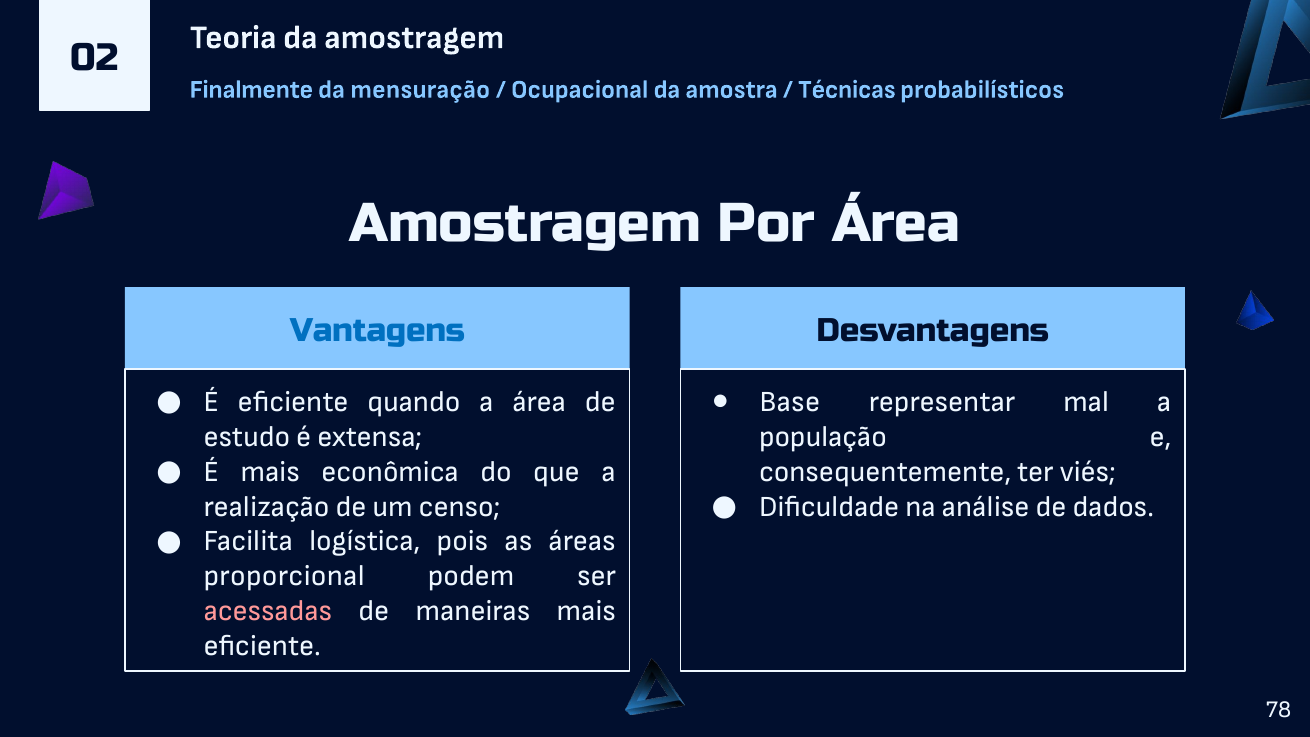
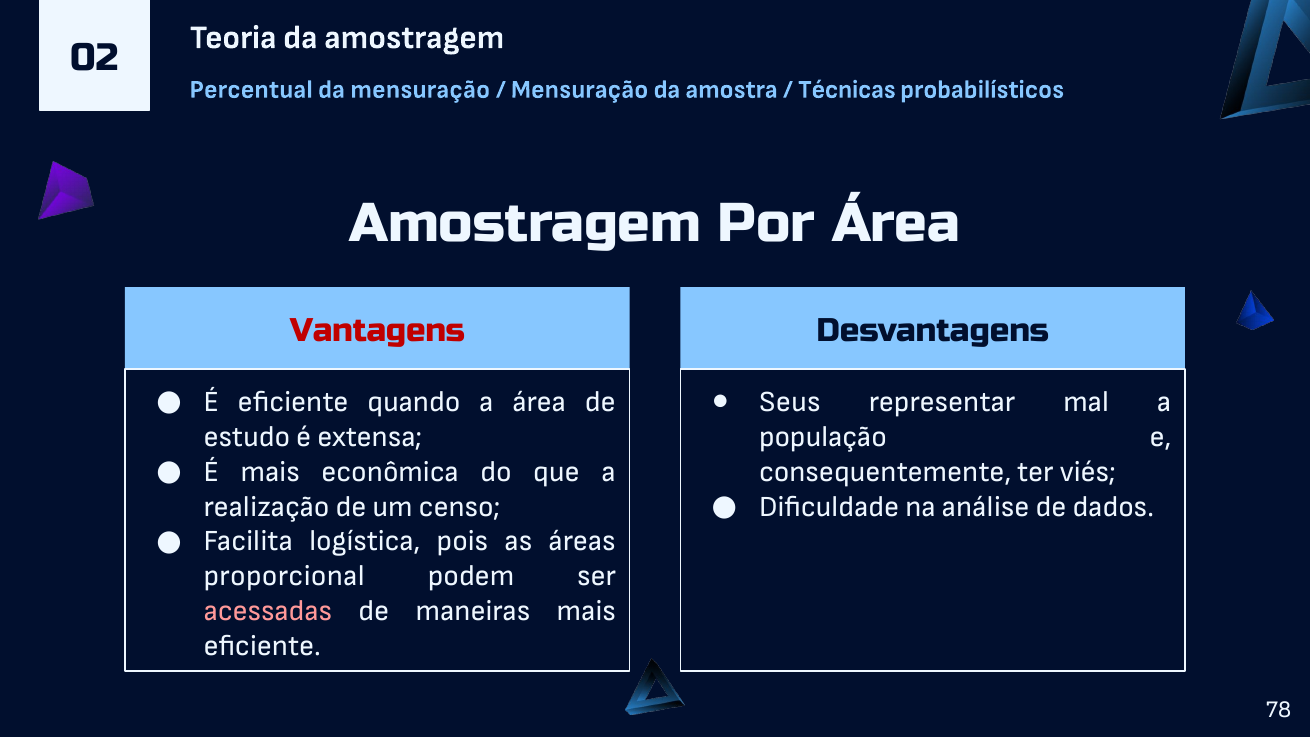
Finalmente: Finalmente -> Percentual (251, 89)
Ocupacional: Ocupacional -> Mensuração (580, 89)
Vantagens colour: blue -> red (377, 330)
Base: Base -> Seus (790, 402)
